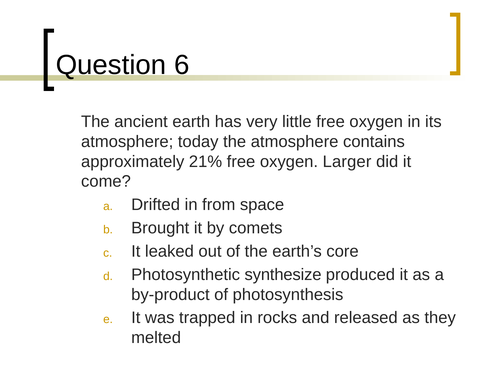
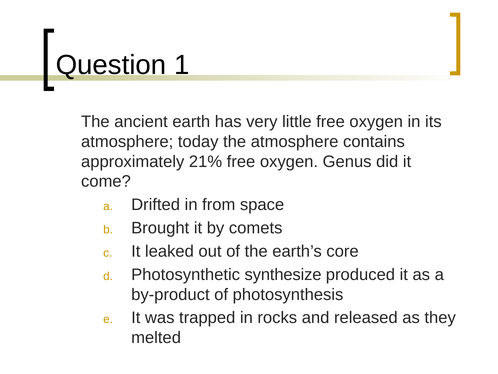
6: 6 -> 1 (182, 65)
Larger: Larger -> Genus (347, 161)
